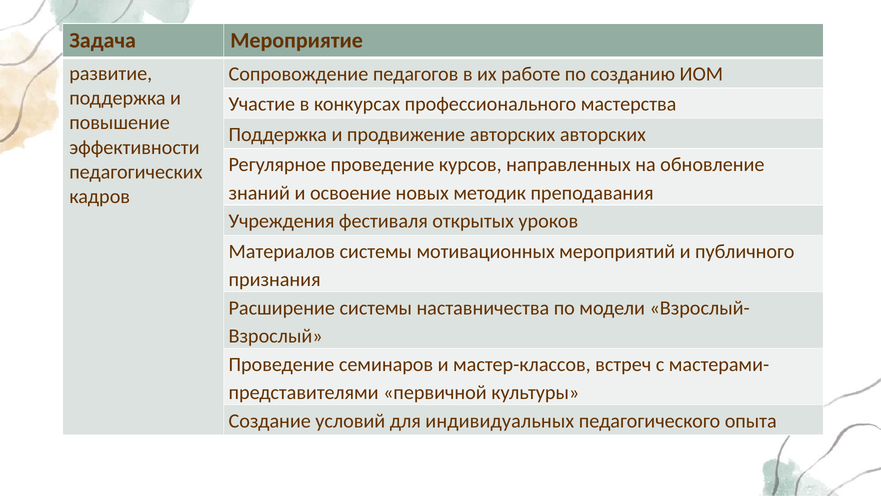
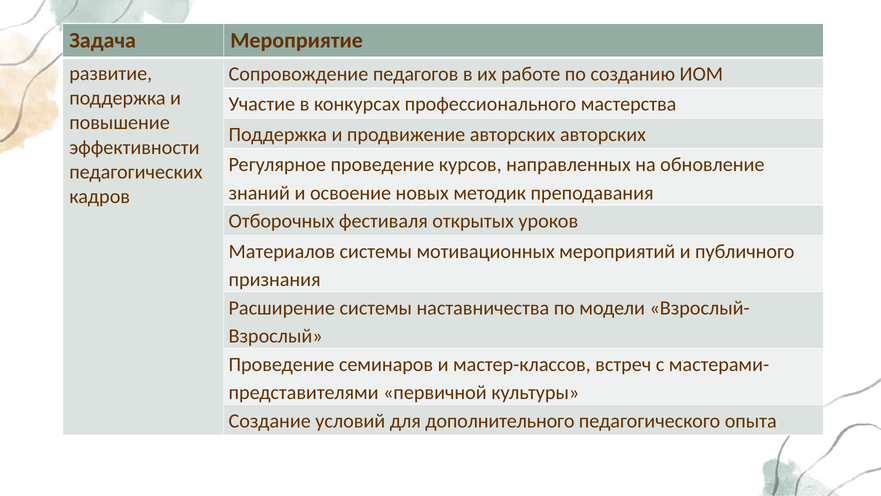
Учреждения: Учреждения -> Отборочных (282, 221)
индивидуальных: индивидуальных -> дополнительного (500, 421)
